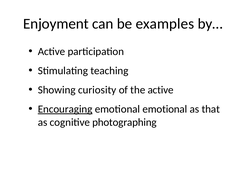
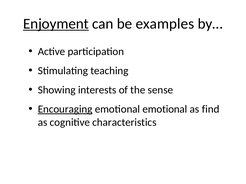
Enjoyment underline: none -> present (56, 24)
curiosity: curiosity -> interests (97, 90)
the active: active -> sense (160, 90)
that: that -> find (211, 109)
photographing: photographing -> characteristics (124, 123)
